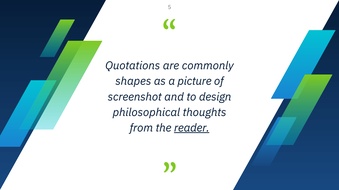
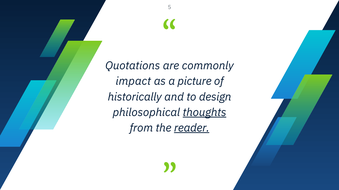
shapes: shapes -> impact (133, 82)
screenshot: screenshot -> historically (135, 97)
thoughts underline: none -> present (205, 113)
